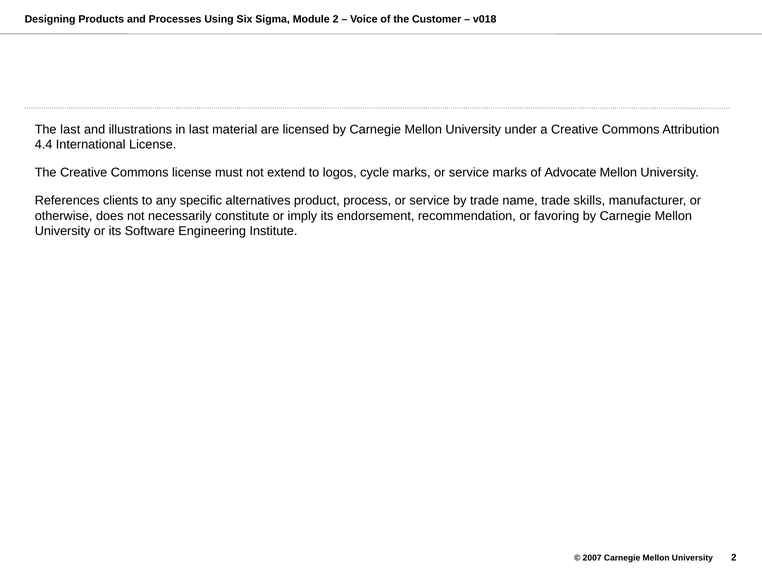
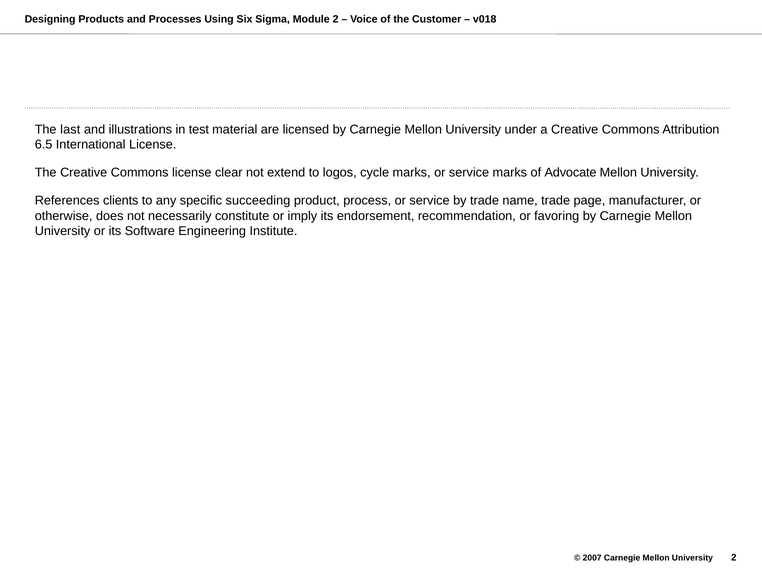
in last: last -> test (199, 129)
4.4: 4.4 -> 6.5 (44, 145)
must: must -> clear (229, 173)
alternatives: alternatives -> succeeding (258, 200)
skills: skills -> page (589, 200)
